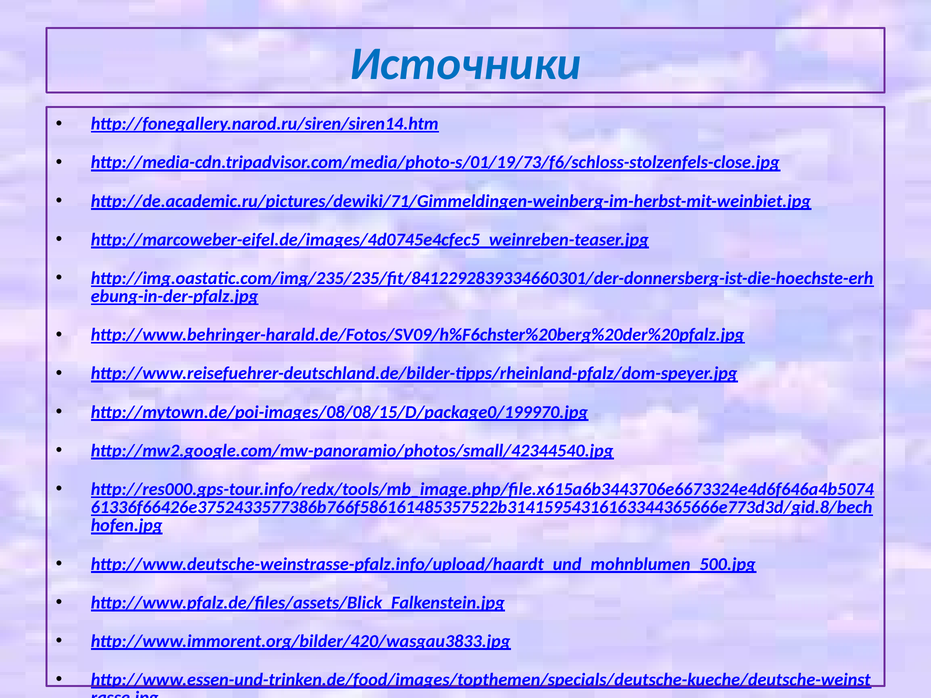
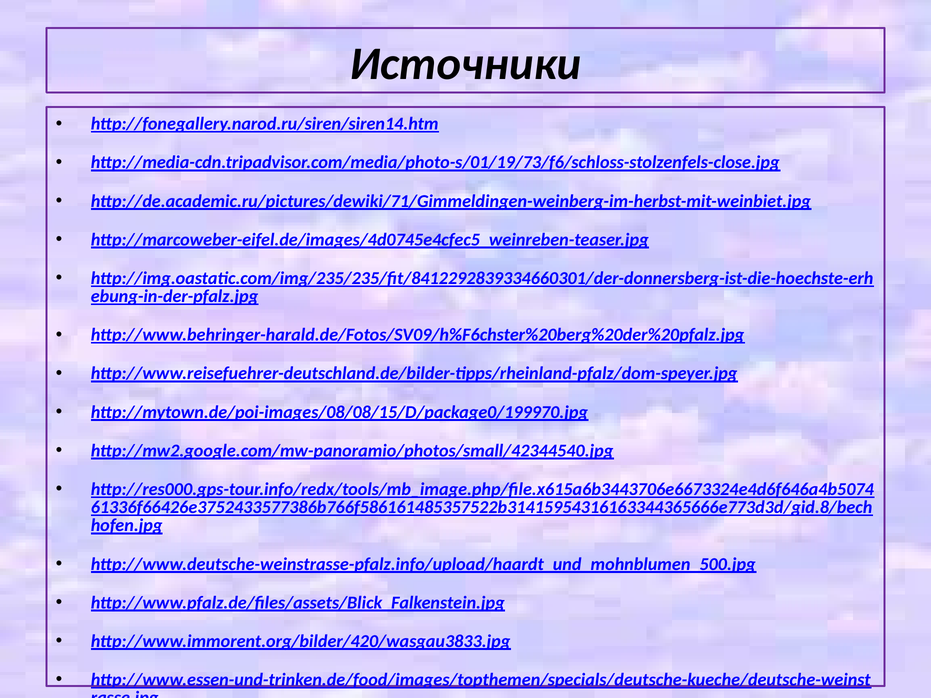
Источники colour: blue -> black (465, 64)
